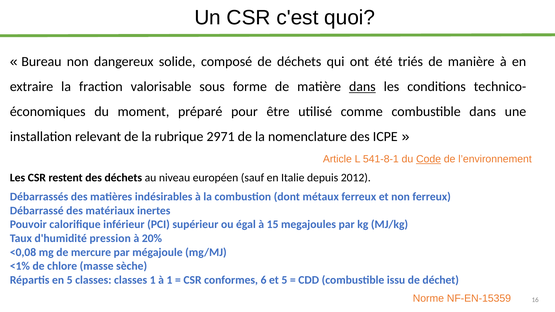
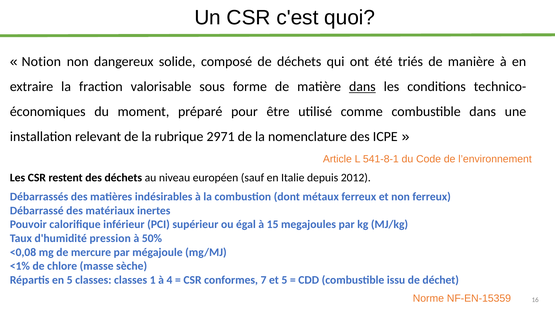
Bureau: Bureau -> Notion (41, 62)
Code underline: present -> none (429, 159)
20%: 20% -> 50% (152, 238)
à 1: 1 -> 4 (169, 280)
6: 6 -> 7 (264, 280)
